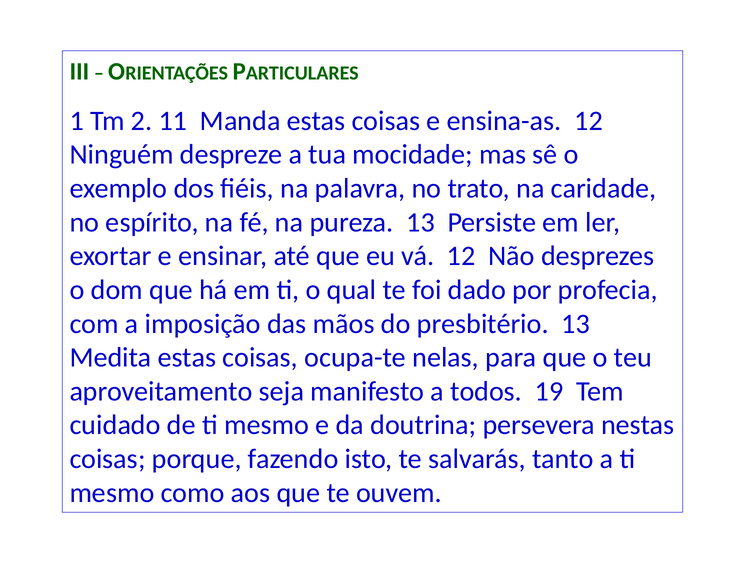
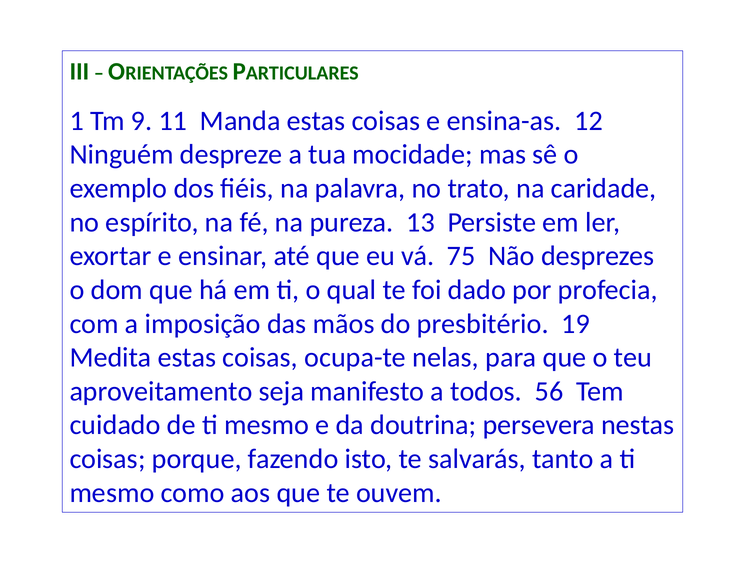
2: 2 -> 9 (142, 121)
vá 12: 12 -> 75 (461, 256)
presbitério 13: 13 -> 19 (576, 324)
19: 19 -> 56 (549, 392)
